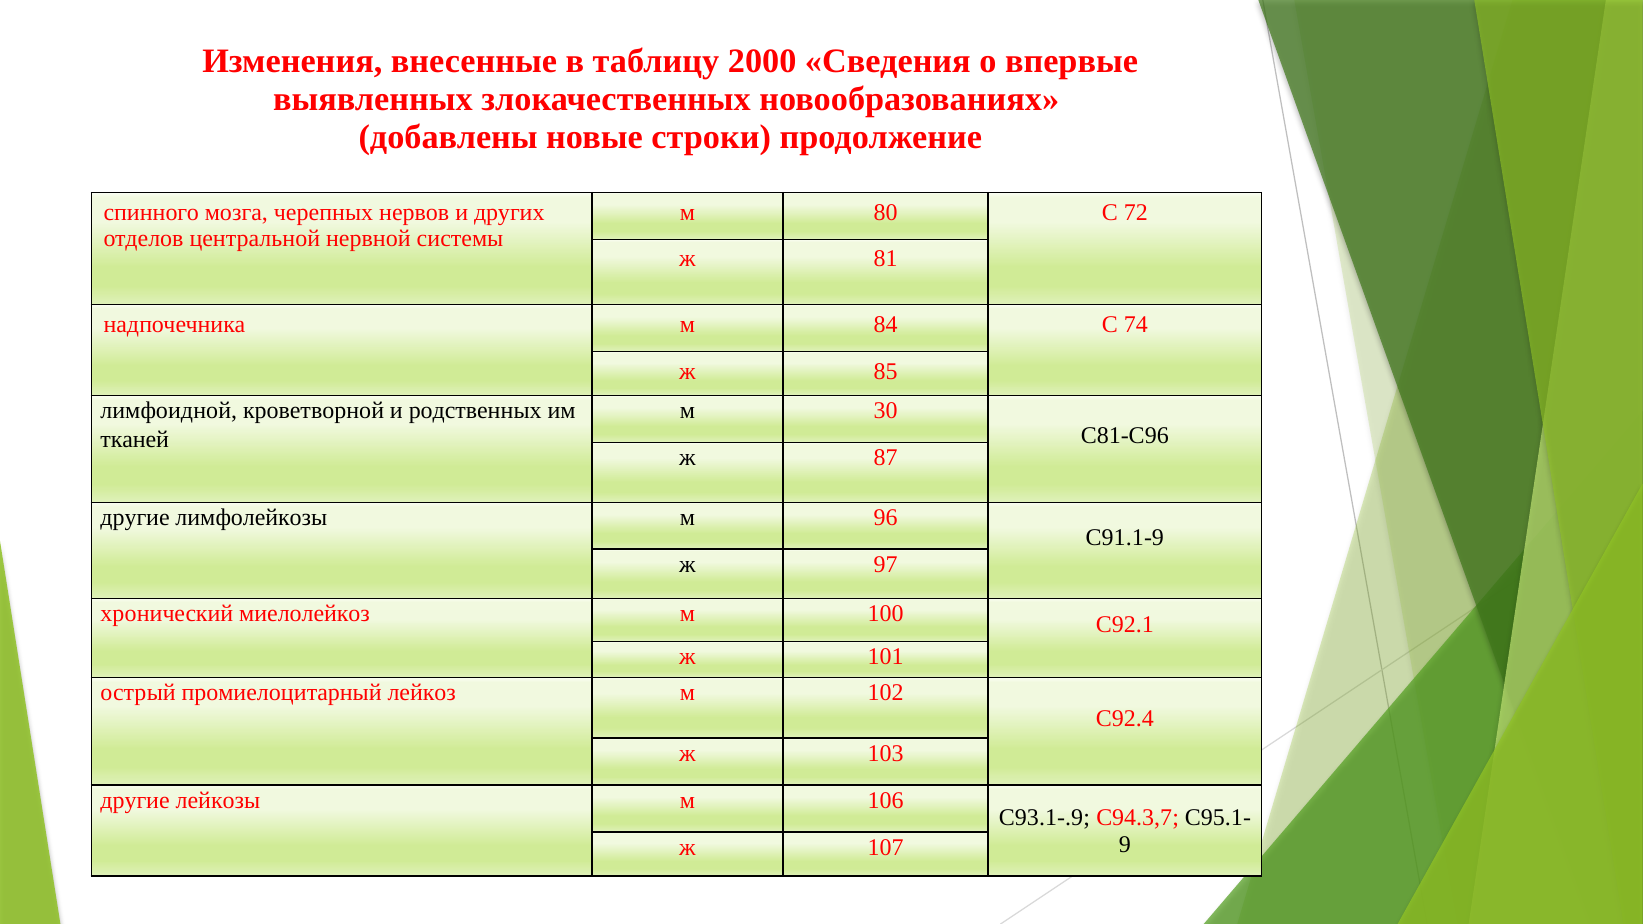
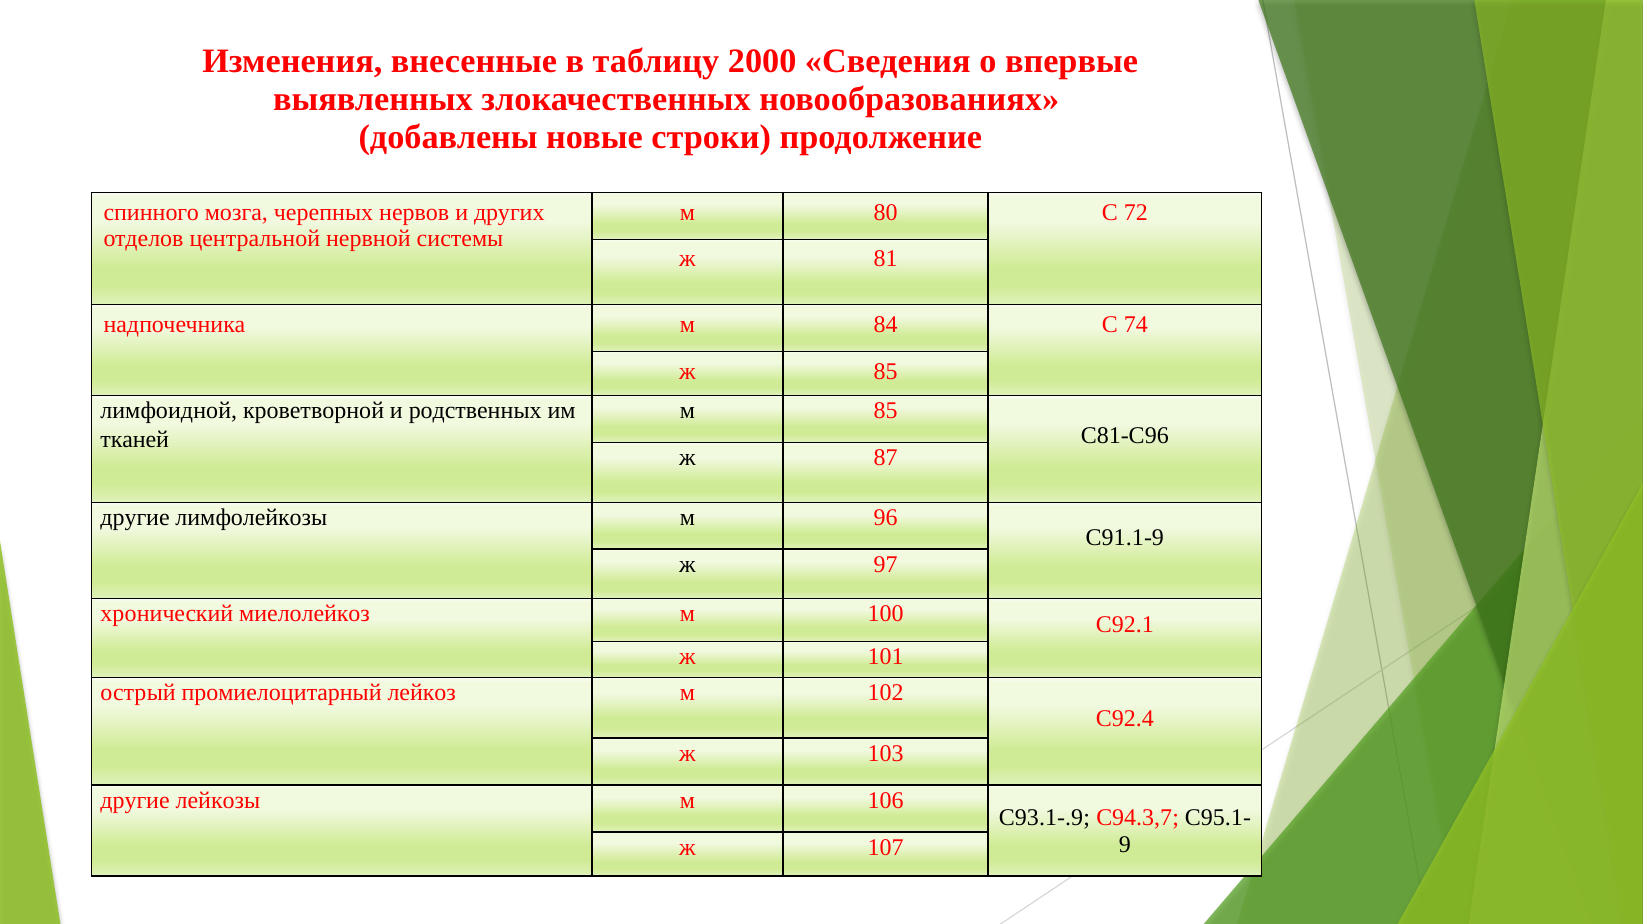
м 30: 30 -> 85 (886, 411)
